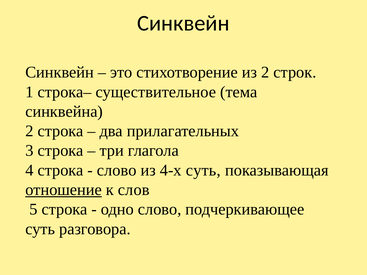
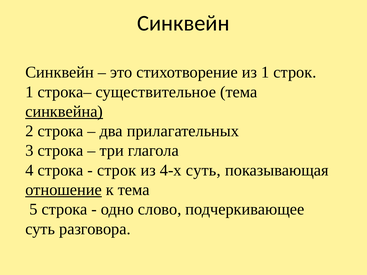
из 2: 2 -> 1 (265, 72)
синквейна underline: none -> present (64, 112)
слово: слово -> строк (117, 170)
к слов: слов -> тема (134, 190)
